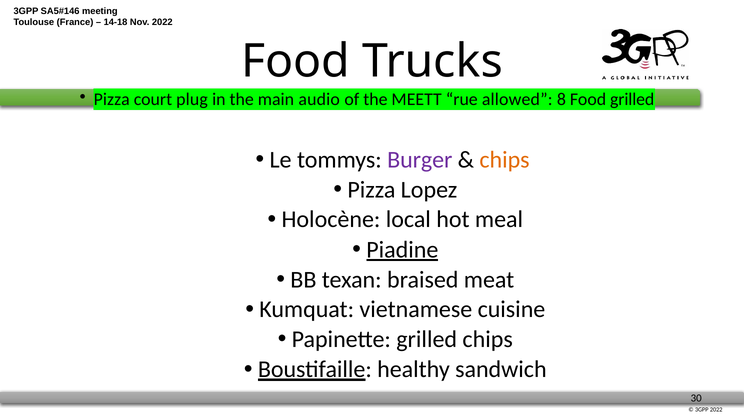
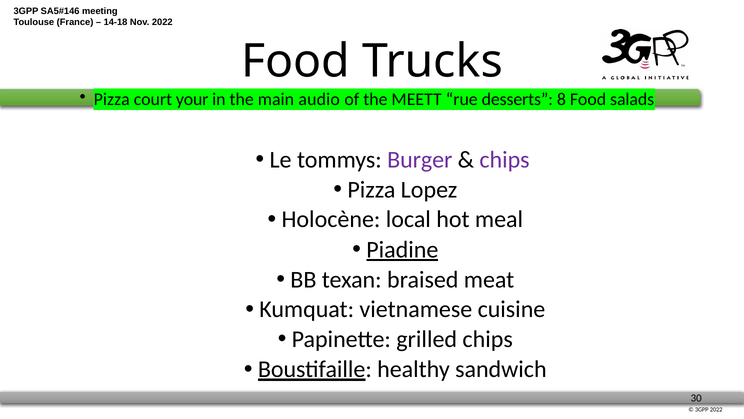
plug: plug -> your (192, 99)
allowed: allowed -> desserts (517, 99)
Food grilled: grilled -> salads (632, 99)
chips colour: orange -> purple (505, 160)
